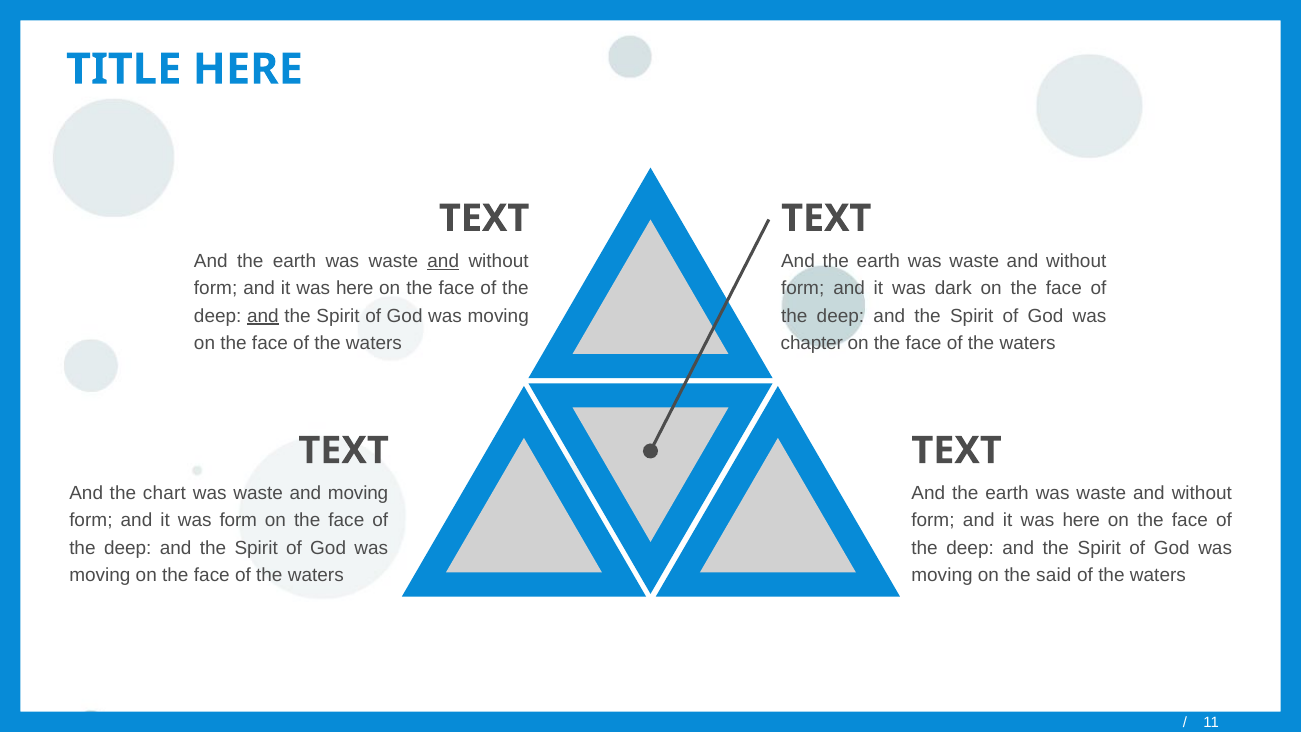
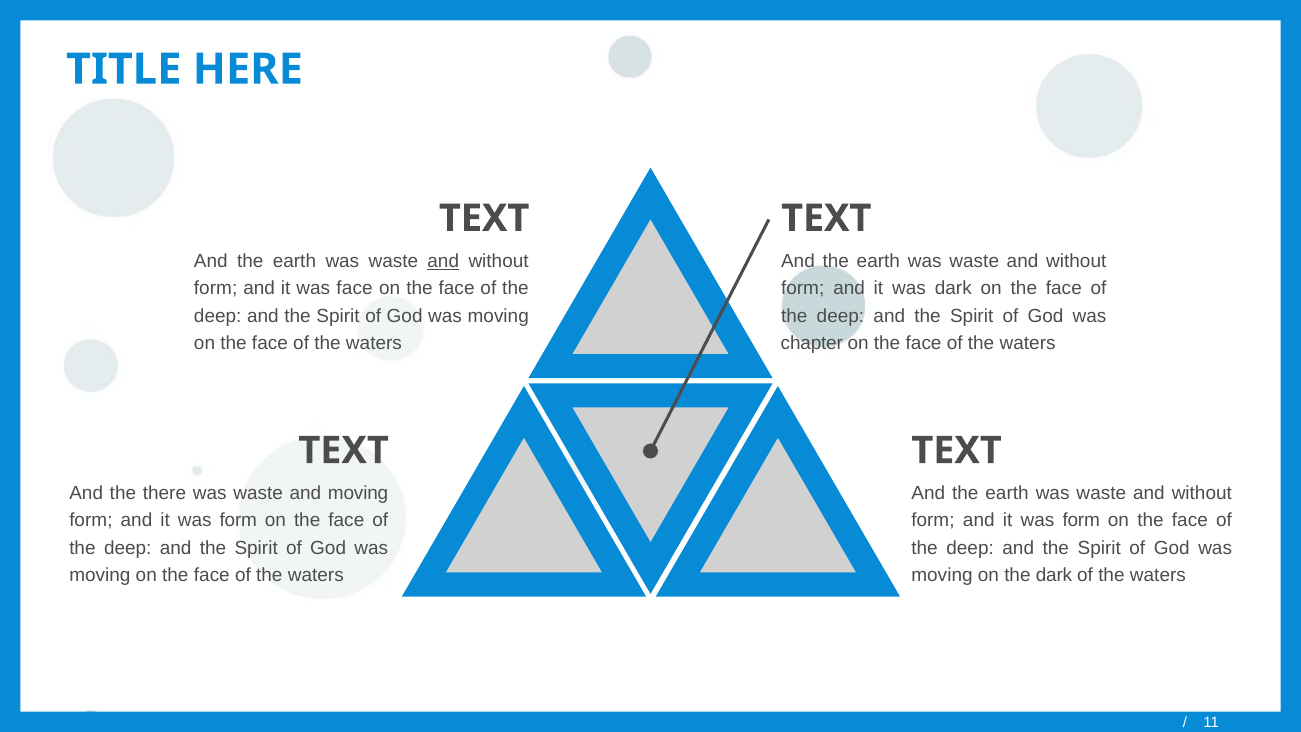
here: here -> face (355, 288)
and underline: present -> none (263, 316)
chart: chart -> there (164, 493)
here: here -> form (1081, 521)
the said: said -> dark (1054, 575)
